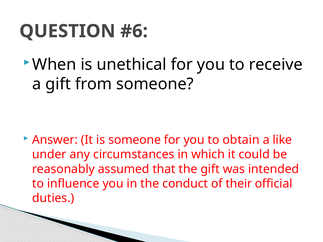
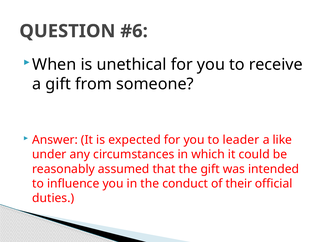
is someone: someone -> expected (135, 140)
obtain: obtain -> leader (241, 140)
